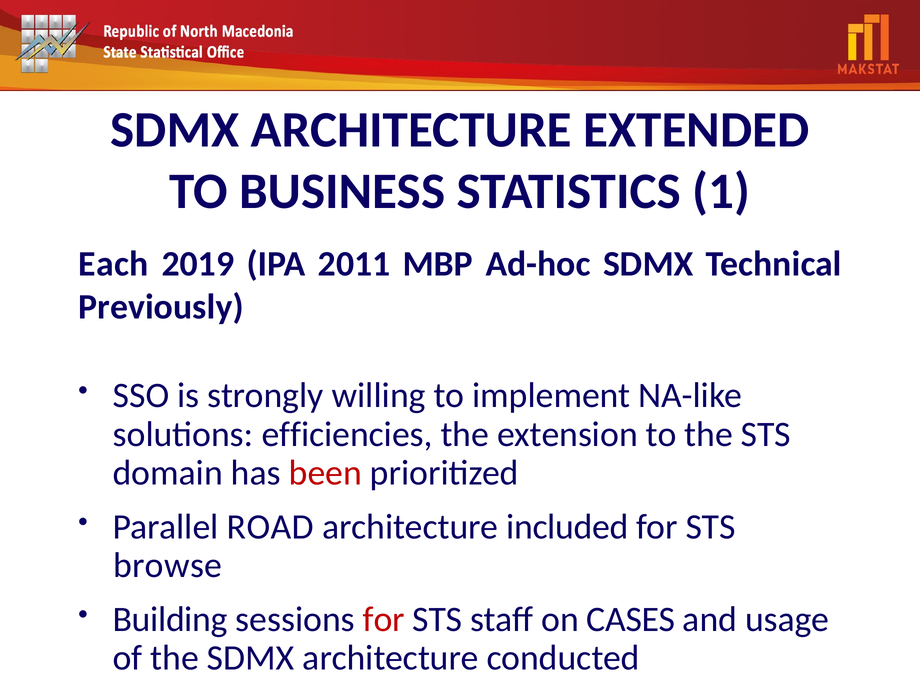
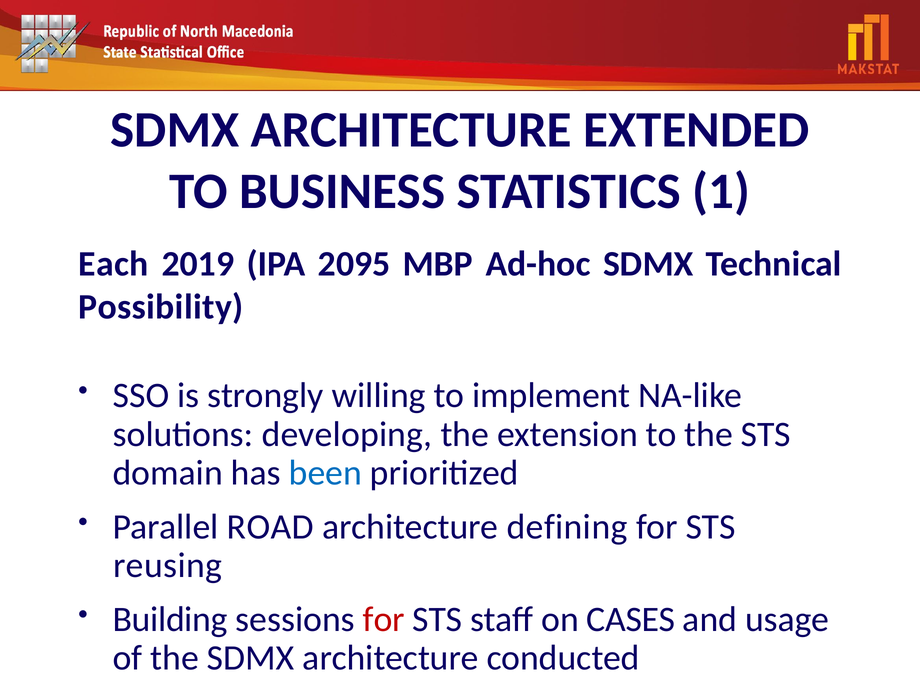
2011: 2011 -> 2095 (354, 264)
Previously: Previously -> Possibility (161, 307)
efficiencies: efficiencies -> developing (347, 434)
been colour: red -> blue (325, 473)
included: included -> defining (567, 527)
browse: browse -> reusing (168, 566)
